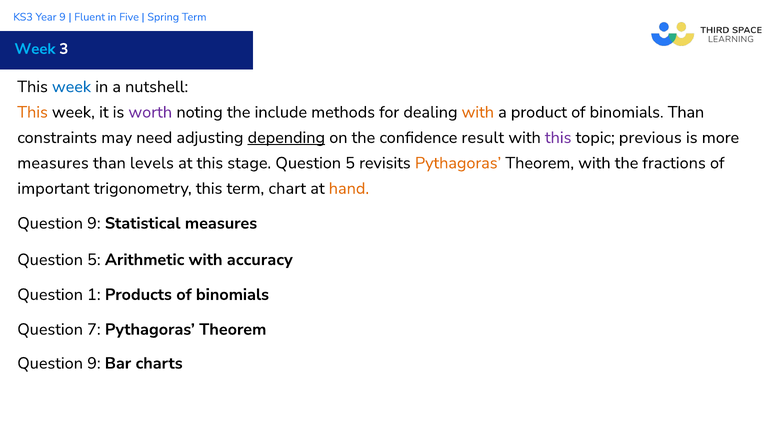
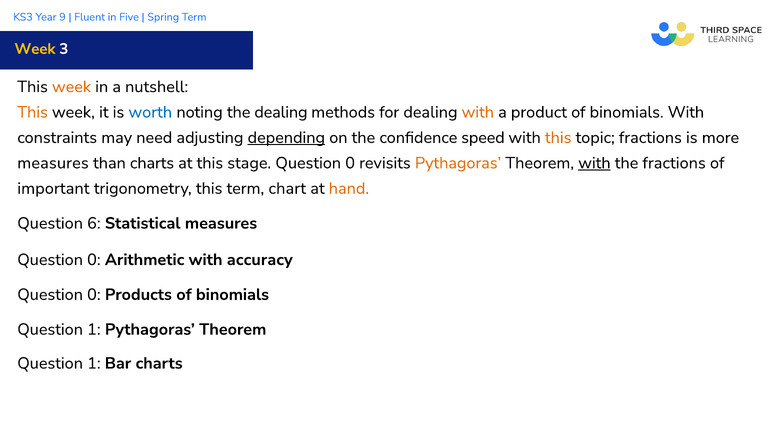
Week colour: light blue -> yellow (35, 49)
week colour: blue -> orange (72, 87)
worth colour: purple -> blue (150, 112)
the include: include -> dealing (281, 112)
binomials Than: Than -> With (686, 112)
result: result -> speed (483, 138)
this colour: purple -> orange (558, 138)
topic previous: previous -> fractions (650, 138)
than levels: levels -> charts (152, 163)
stage Question 5: 5 -> 0 (350, 163)
with underline: none -> present (594, 163)
9: 9 -> 6 (94, 223)
5: 5 -> 0 (94, 260)
1: 1 -> 0 (94, 295)
7: 7 -> 1 (94, 330)
9: 9 -> 1 (94, 364)
